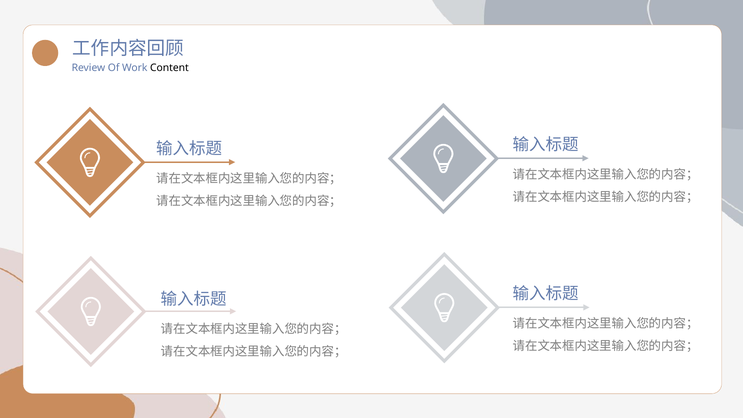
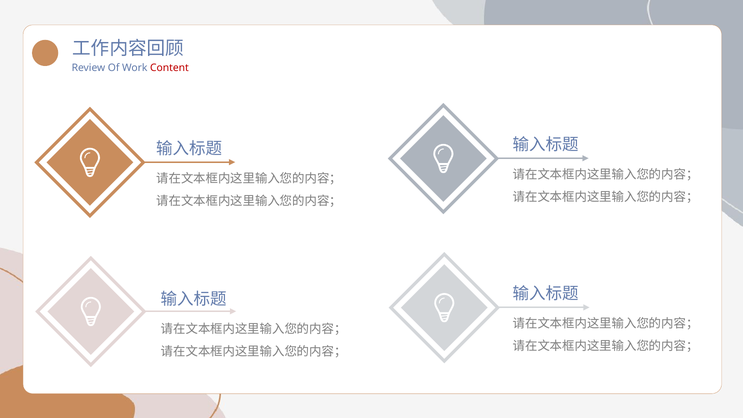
Content colour: black -> red (169, 68)
